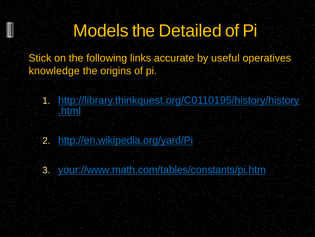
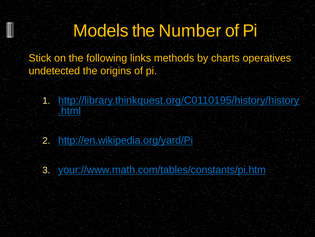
Detailed: Detailed -> Number (190, 31)
accurate: accurate -> methods (174, 58)
useful: useful -> charts (225, 58)
knowledge: knowledge -> undetected (54, 71)
